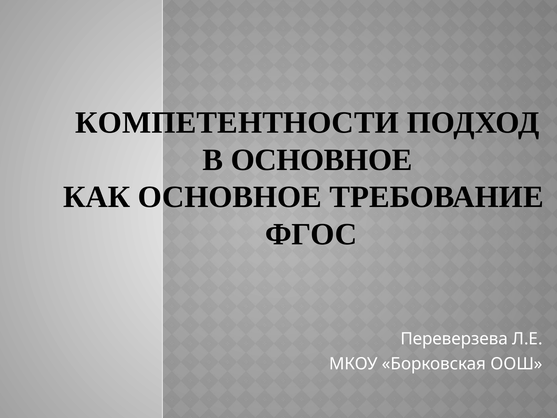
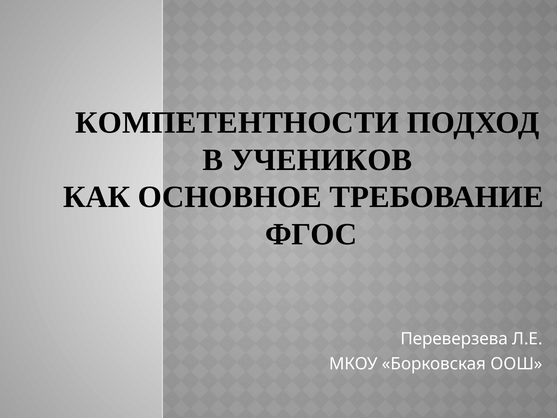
В ОСНОВНОЕ: ОСНОВНОЕ -> УЧЕНИКОВ (321, 160)
